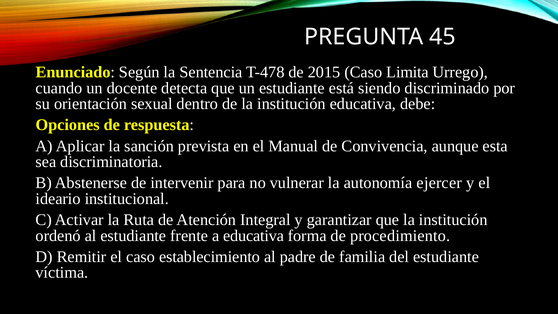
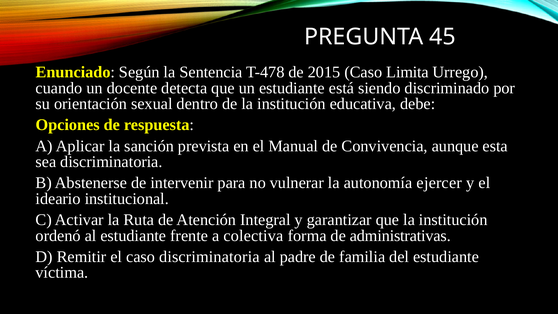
a educativa: educativa -> colectiva (253, 236)
procedimiento: procedimiento -> administrativas (400, 236)
caso establecimiento: establecimiento -> discriminatoria (209, 257)
